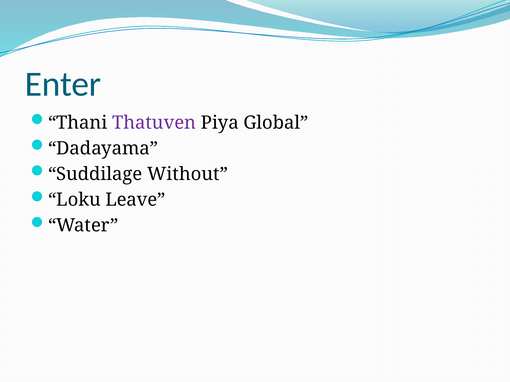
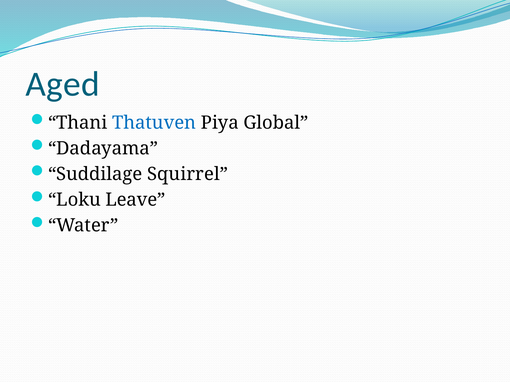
Enter: Enter -> Aged (63, 84)
Thatuven colour: purple -> blue (154, 123)
Without: Without -> Squirrel (188, 174)
